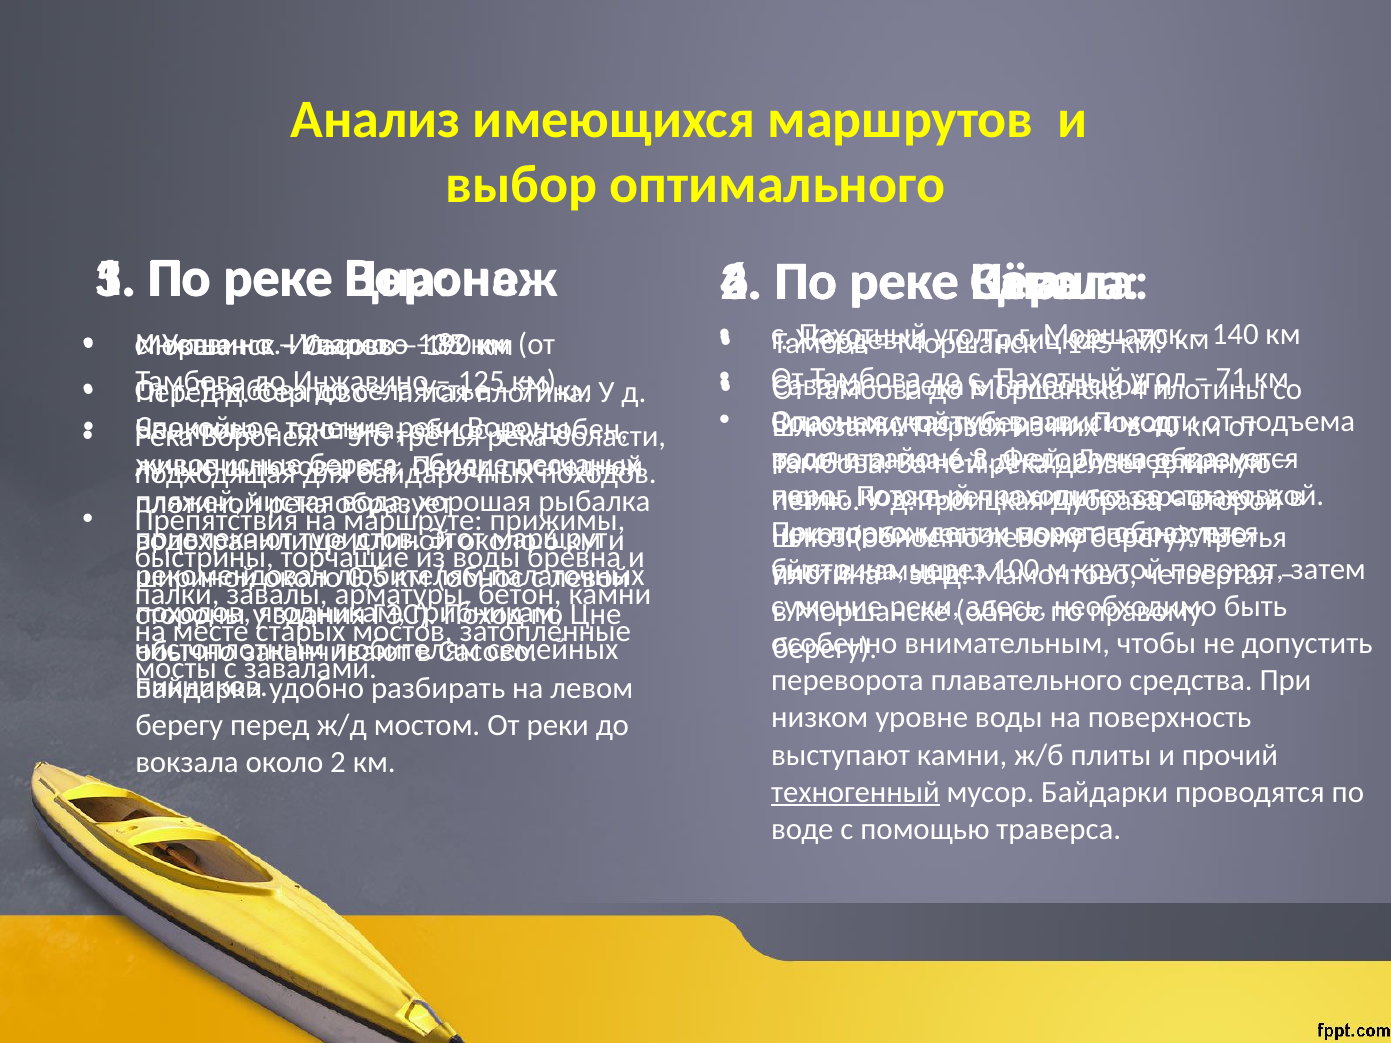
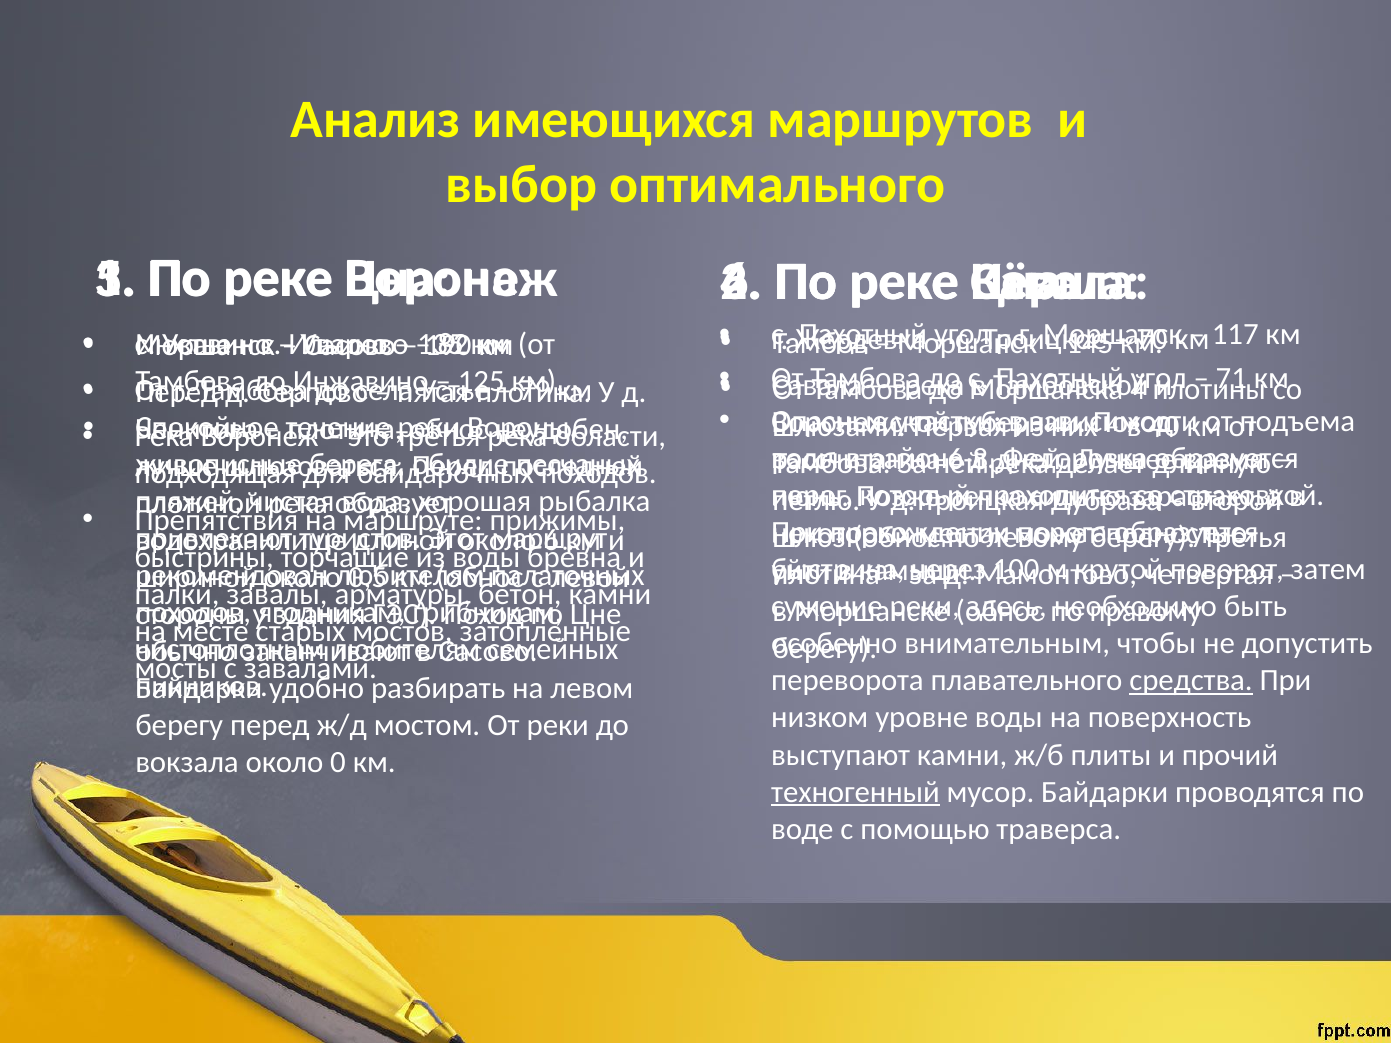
140: 140 -> 117 (1235, 335)
средства underline: none -> present (1191, 681)
около 2: 2 -> 0 (338, 762)
